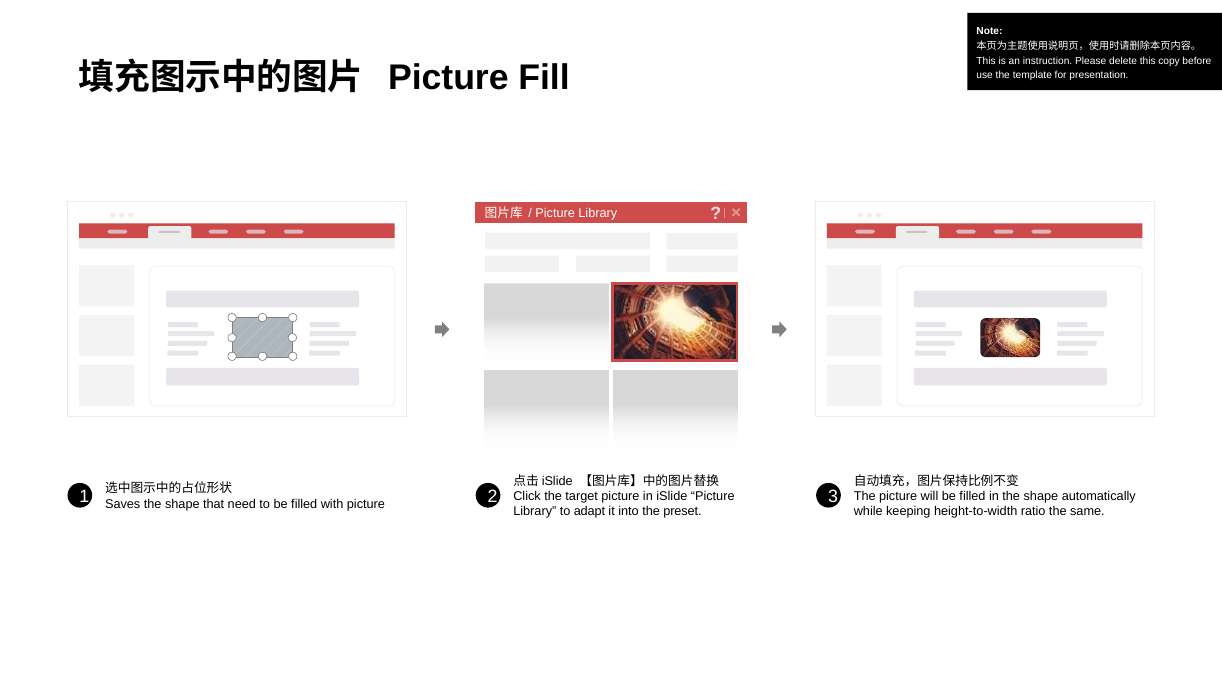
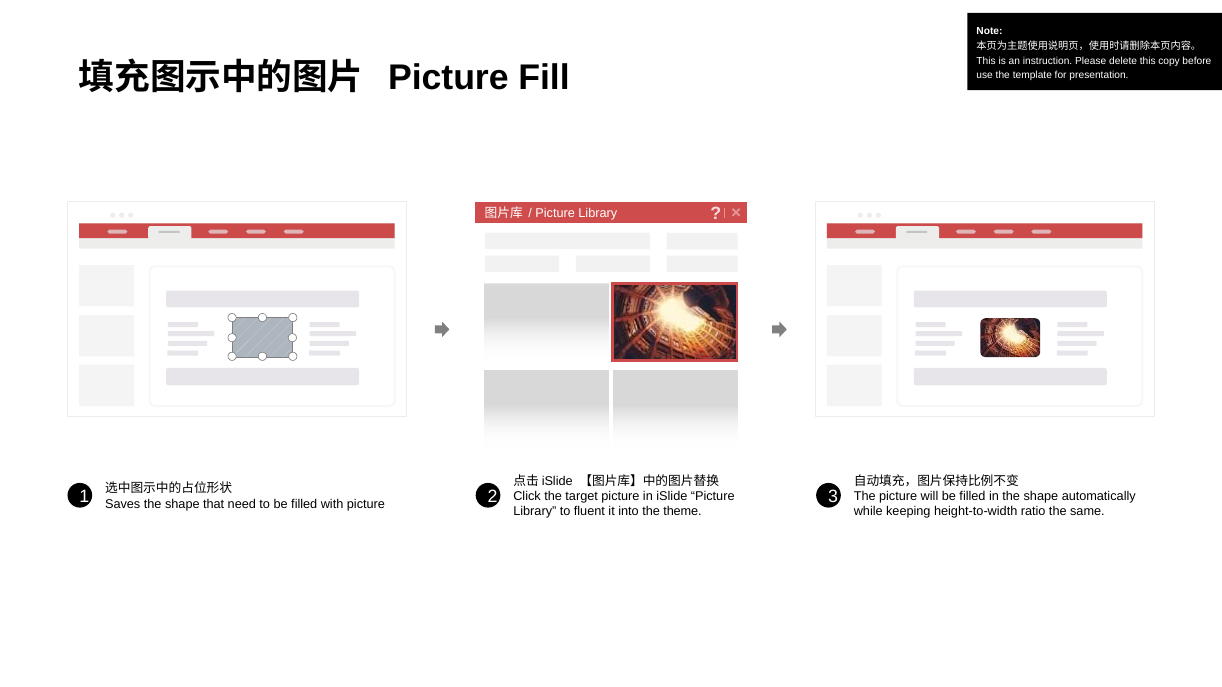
adapt: adapt -> fluent (589, 512)
preset: preset -> theme (682, 512)
